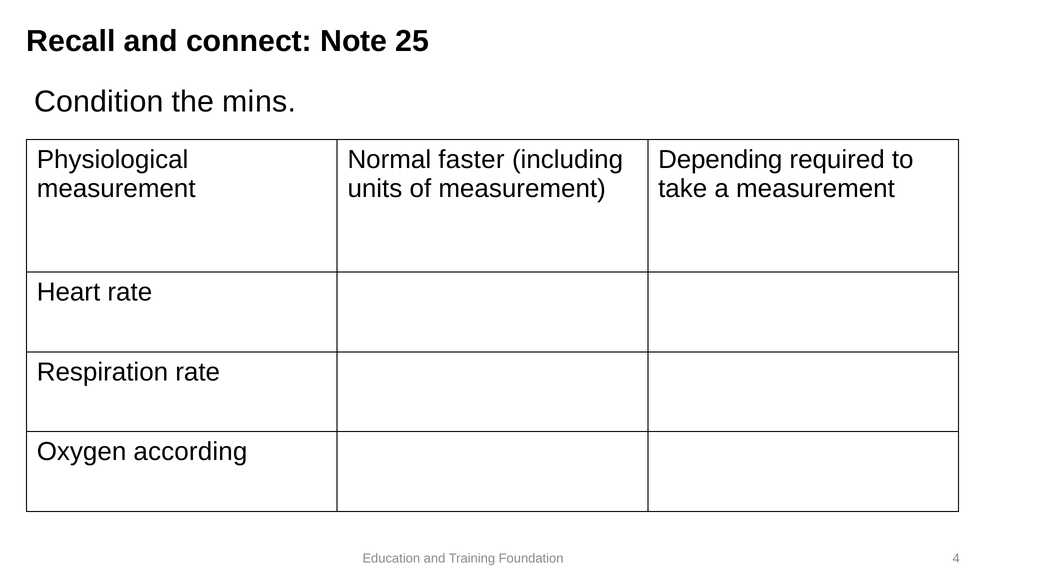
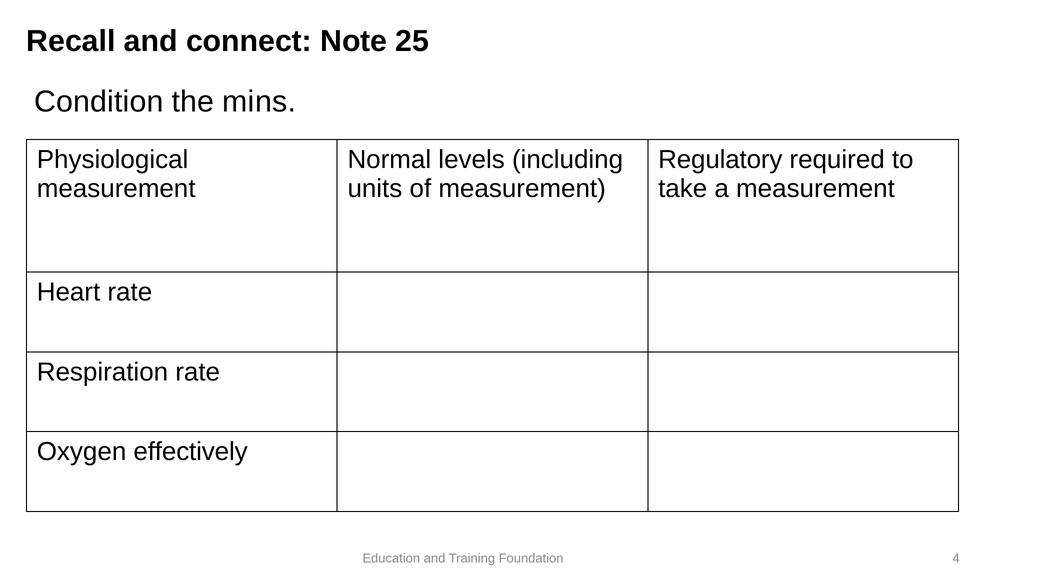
faster: faster -> levels (472, 159)
Depending: Depending -> Regulatory (720, 159)
according: according -> effectively (191, 451)
